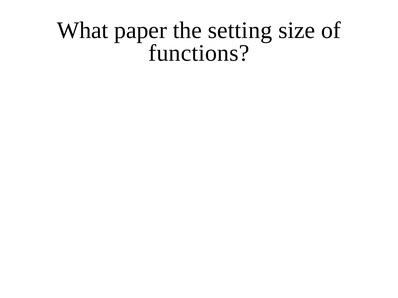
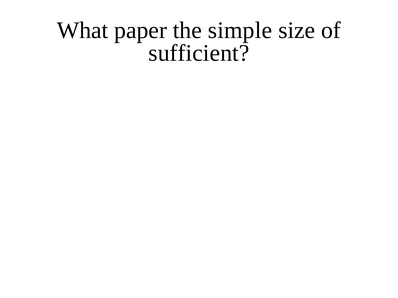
setting: setting -> simple (240, 30)
functions: functions -> sufficient (199, 53)
